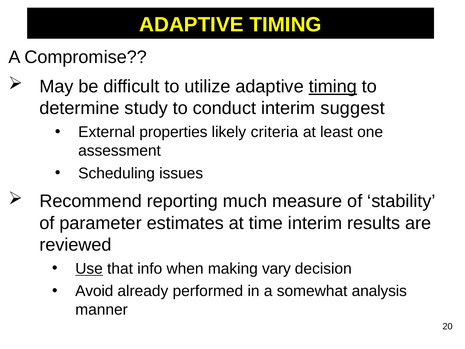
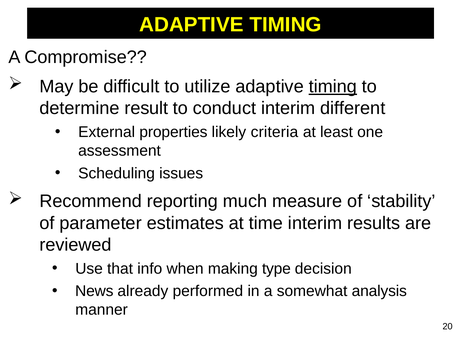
study: study -> result (146, 108)
suggest: suggest -> different (353, 108)
Use underline: present -> none (89, 269)
vary: vary -> type (276, 269)
Avoid: Avoid -> News (94, 291)
